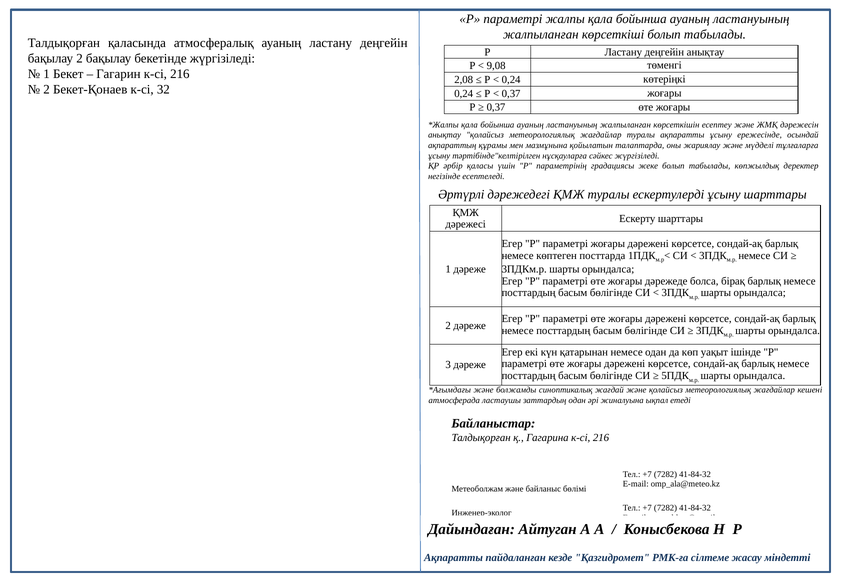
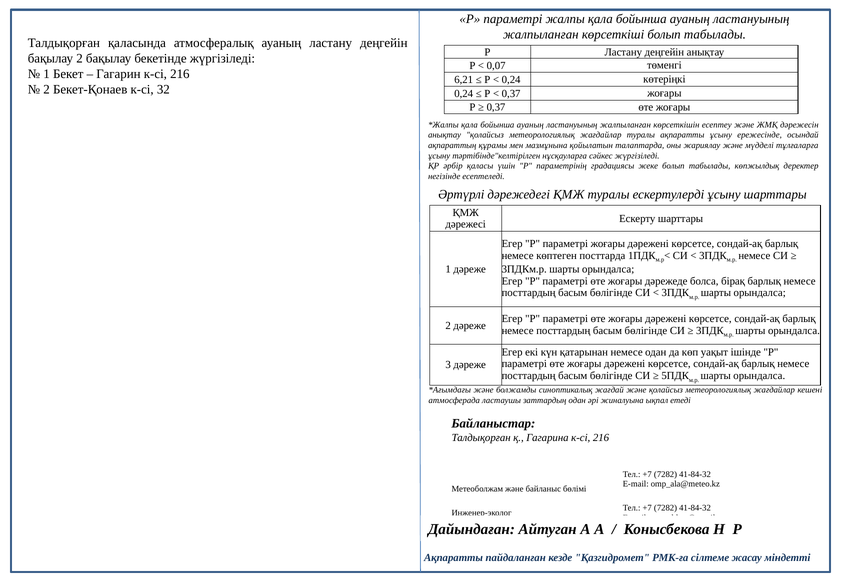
9,08: 9,08 -> 0,07 (496, 66)
2,08: 2,08 -> 6,21 (464, 80)
